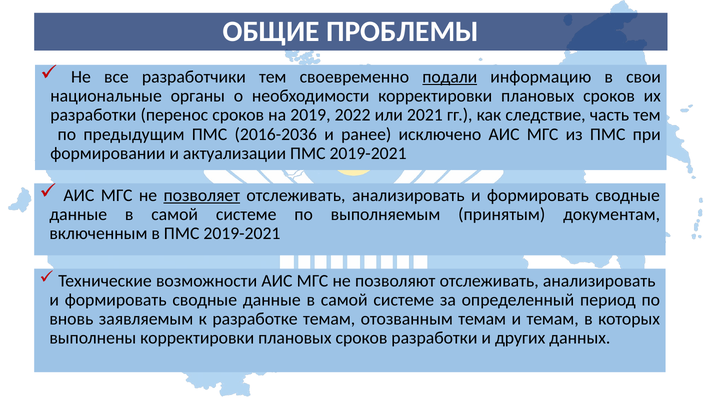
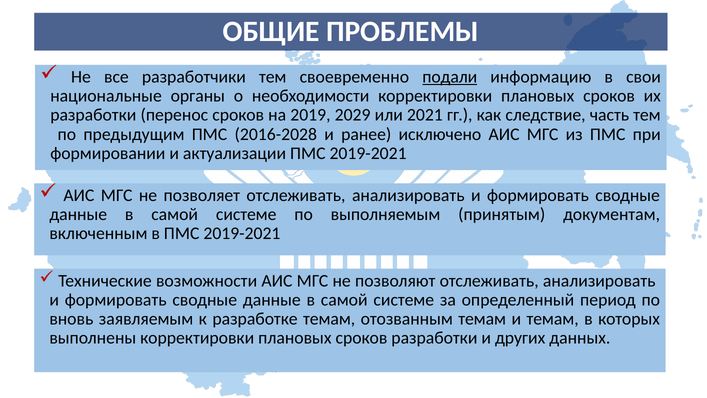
2022: 2022 -> 2029 (353, 115)
2016-2036: 2016-2036 -> 2016-2028 (276, 134)
позволяет underline: present -> none (202, 195)
